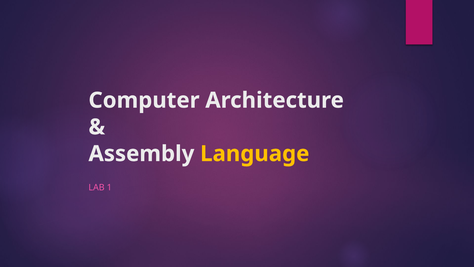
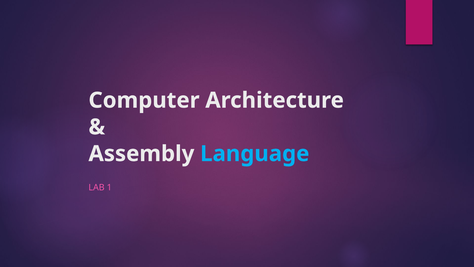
Language colour: yellow -> light blue (255, 154)
